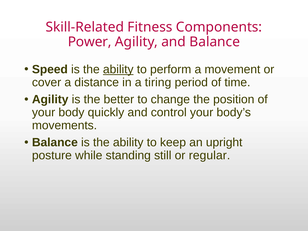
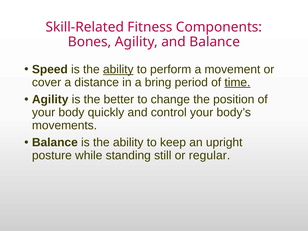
Power: Power -> Bones (90, 42)
tiring: tiring -> bring (158, 82)
time underline: none -> present (237, 82)
